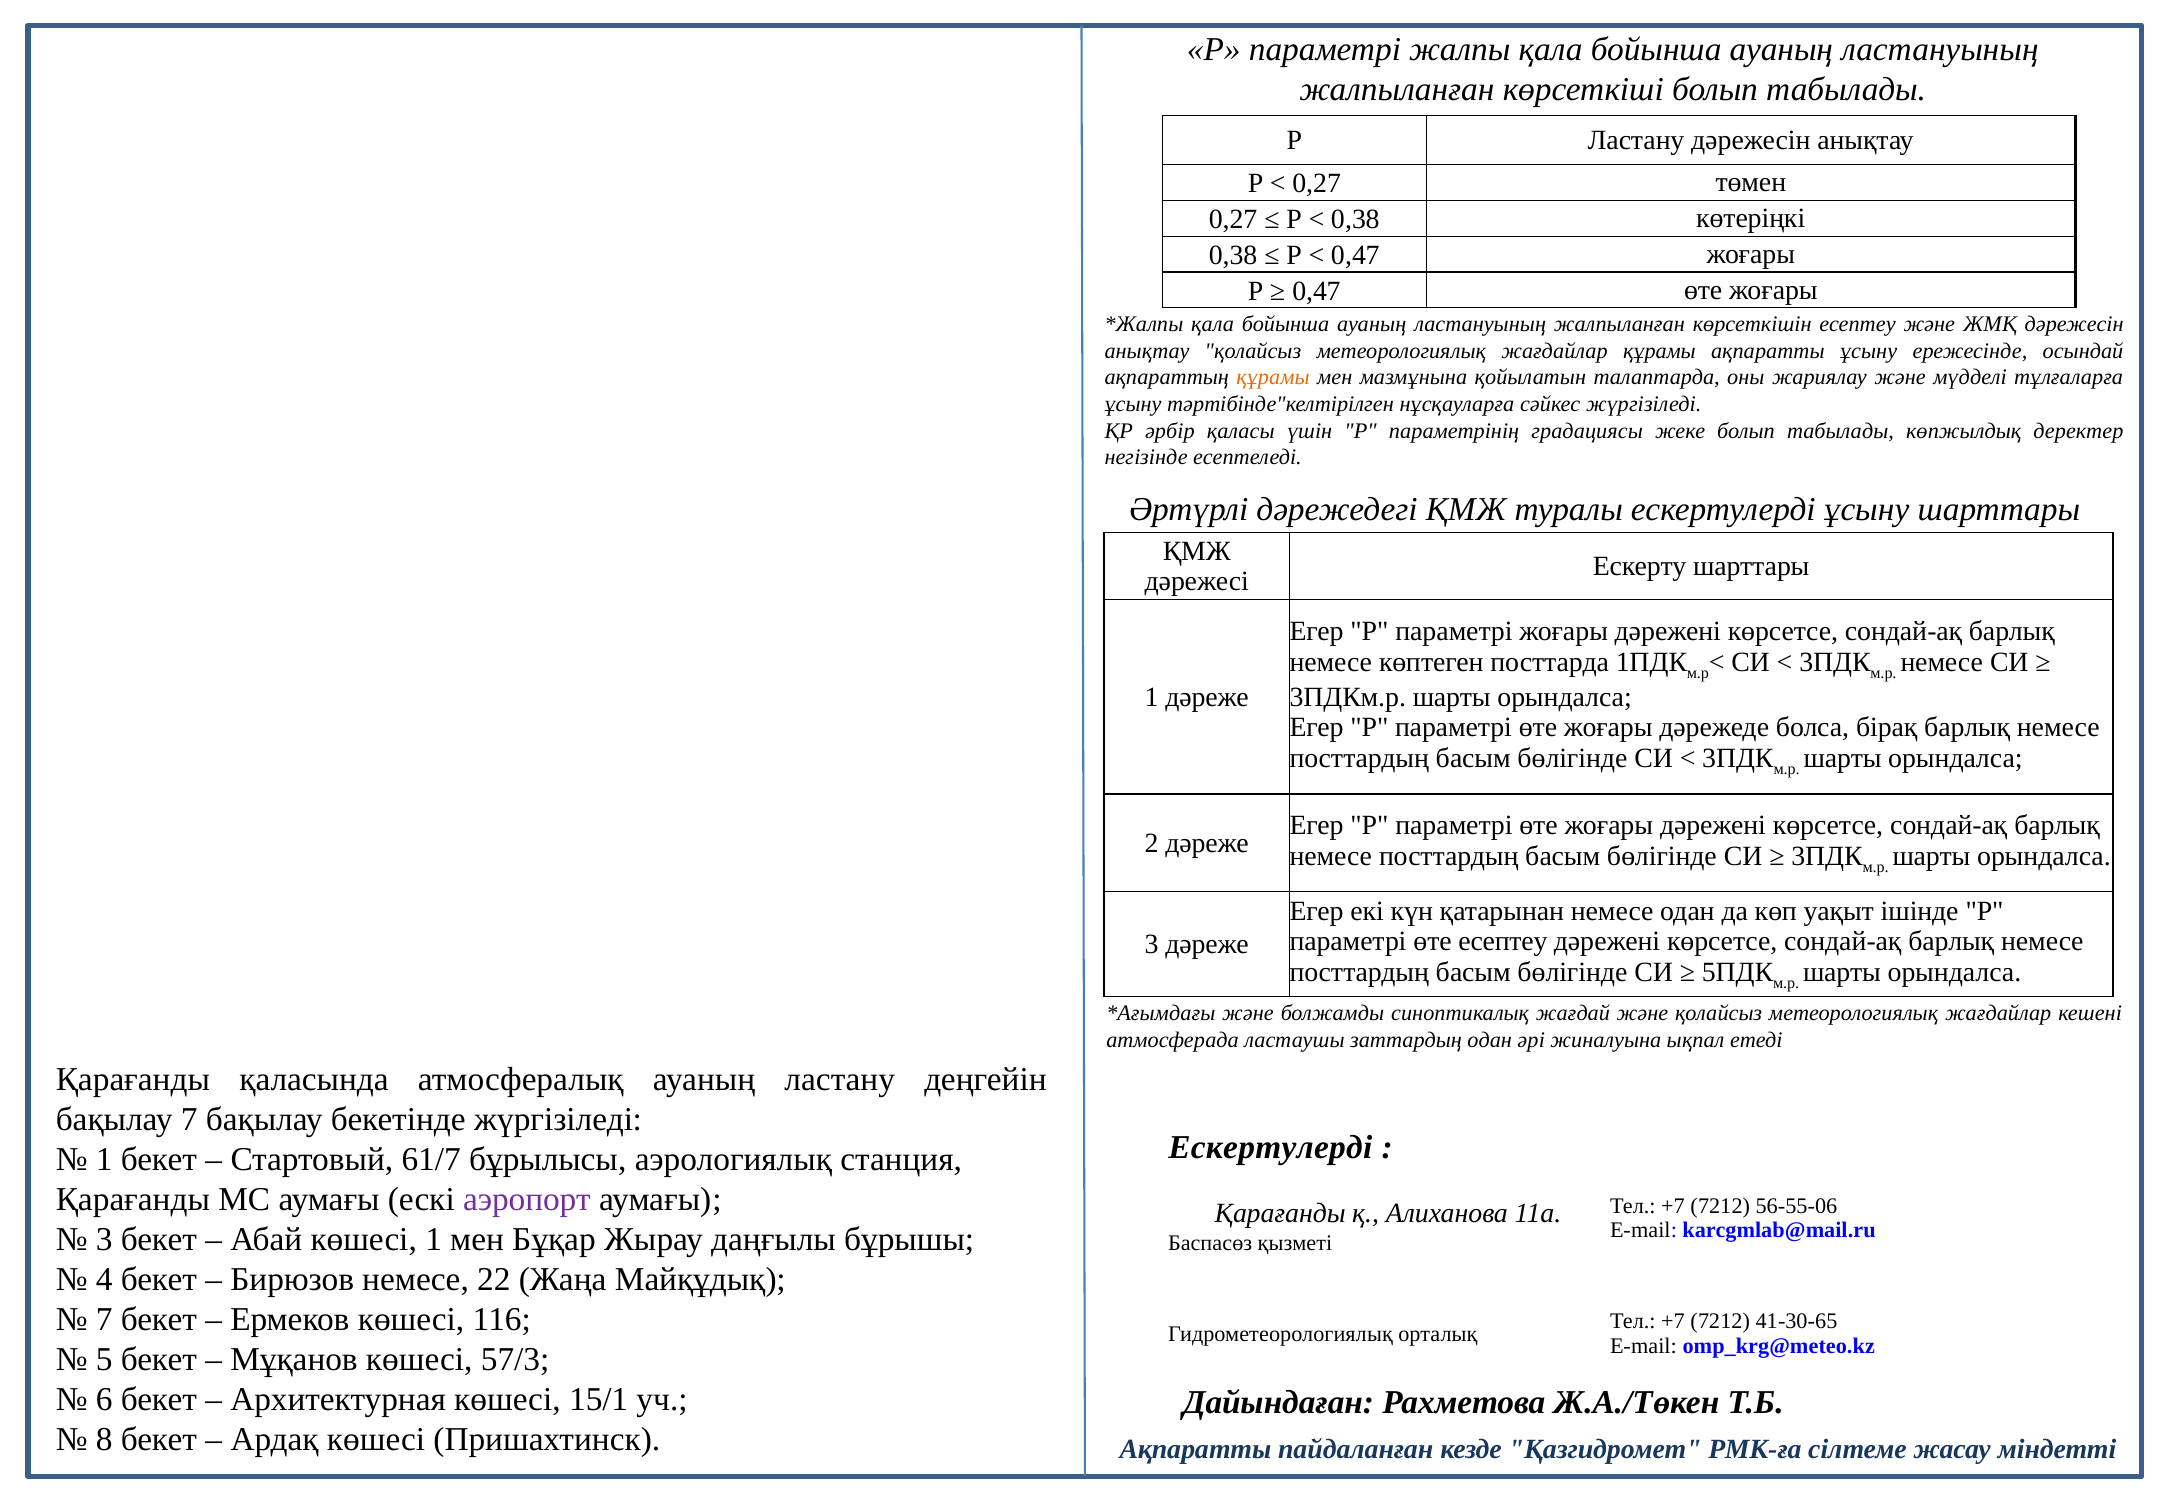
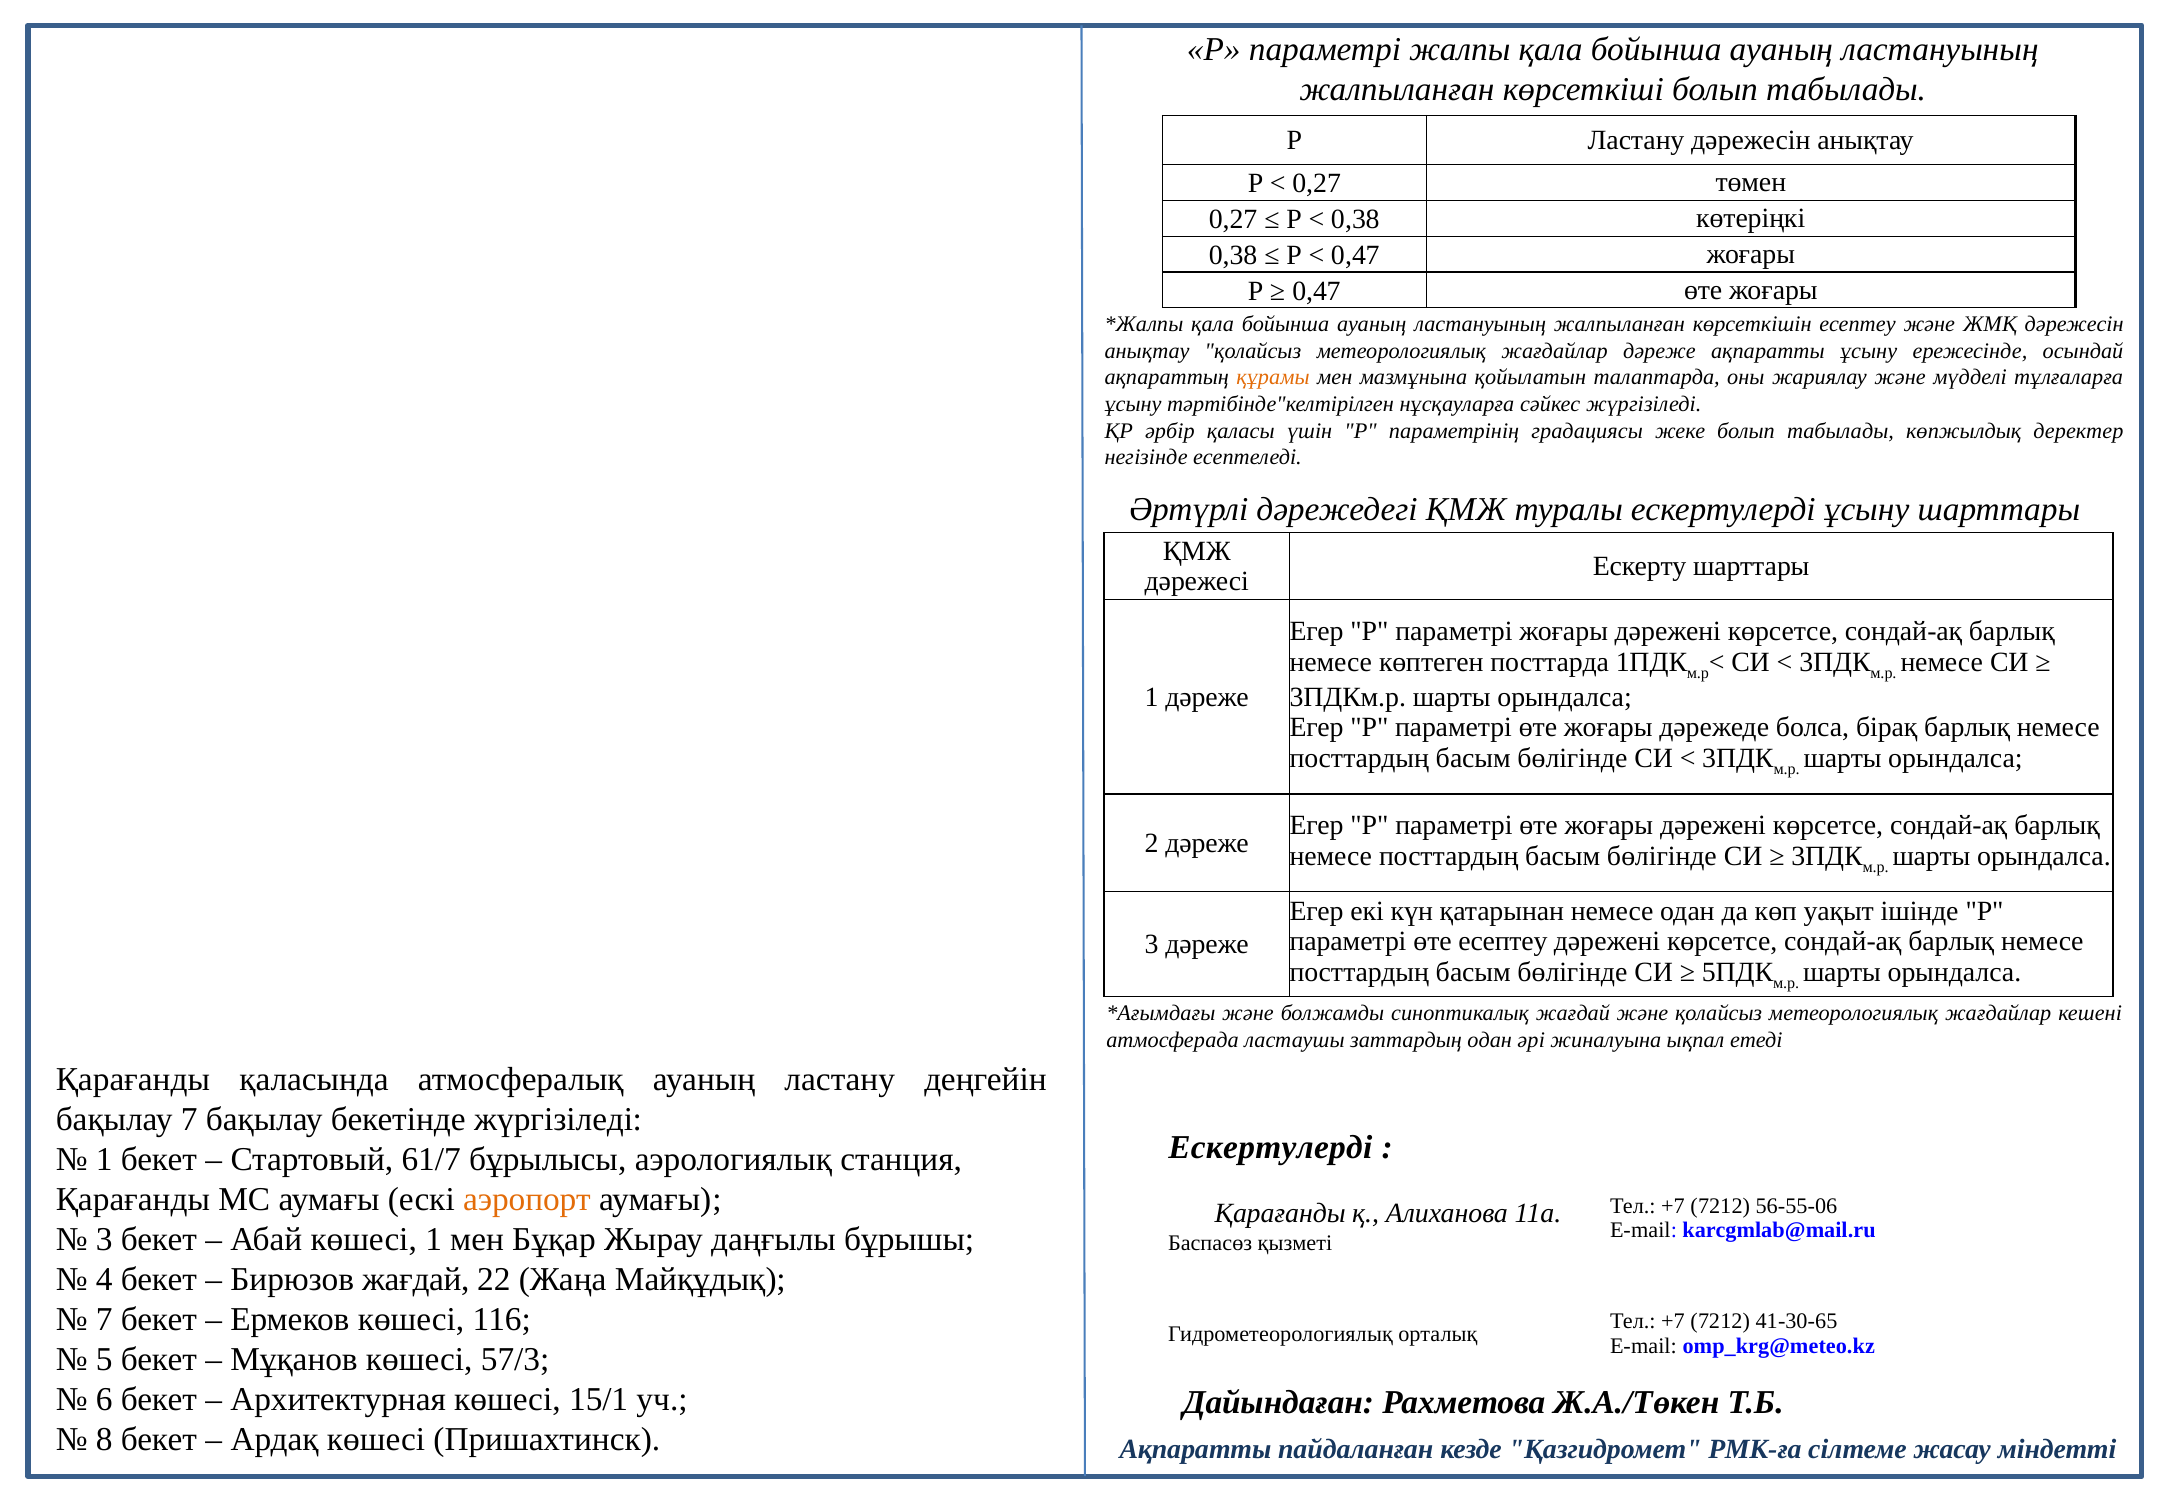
жағдайлар құрамы: құрамы -> дәреже (1659, 351)
аэропорт colour: purple -> orange (527, 1200)
Бирюзов немесе: немесе -> жағдай (416, 1280)
